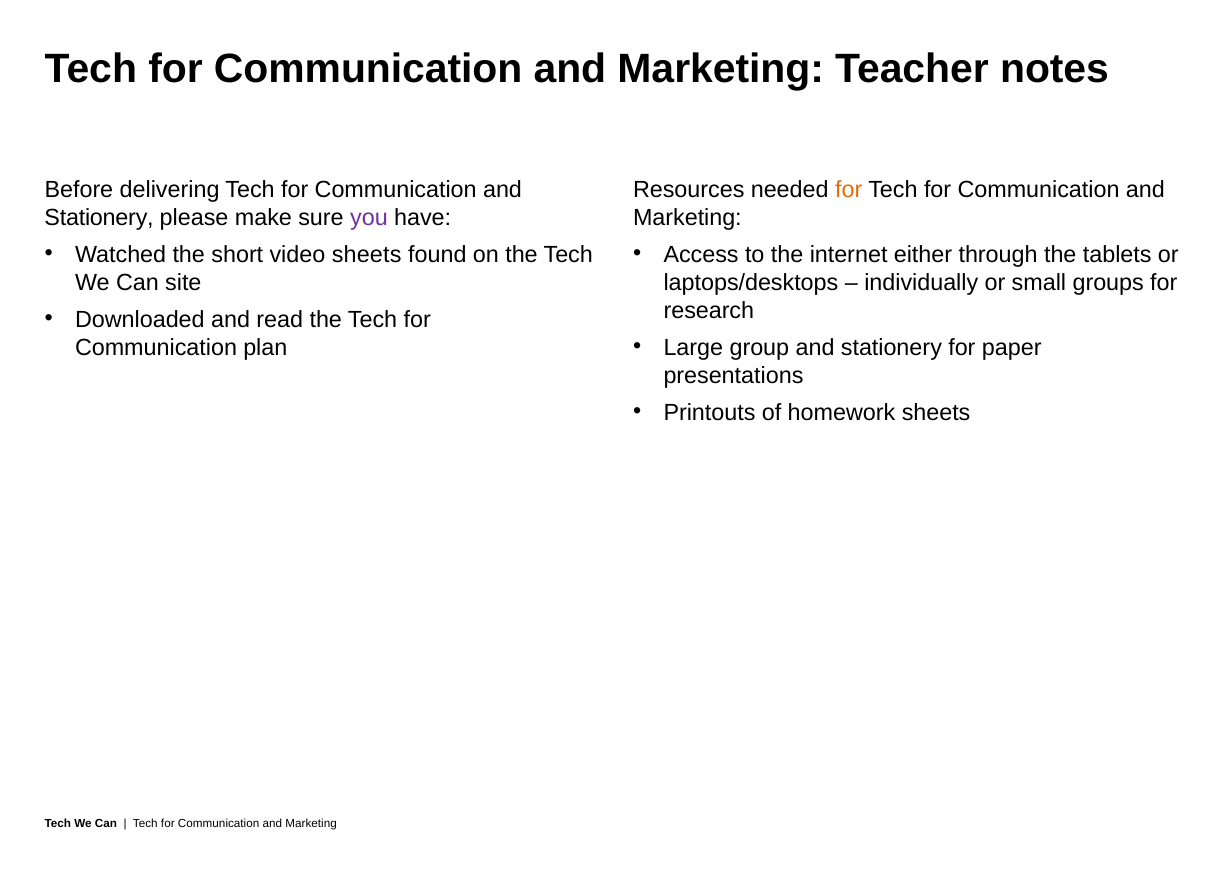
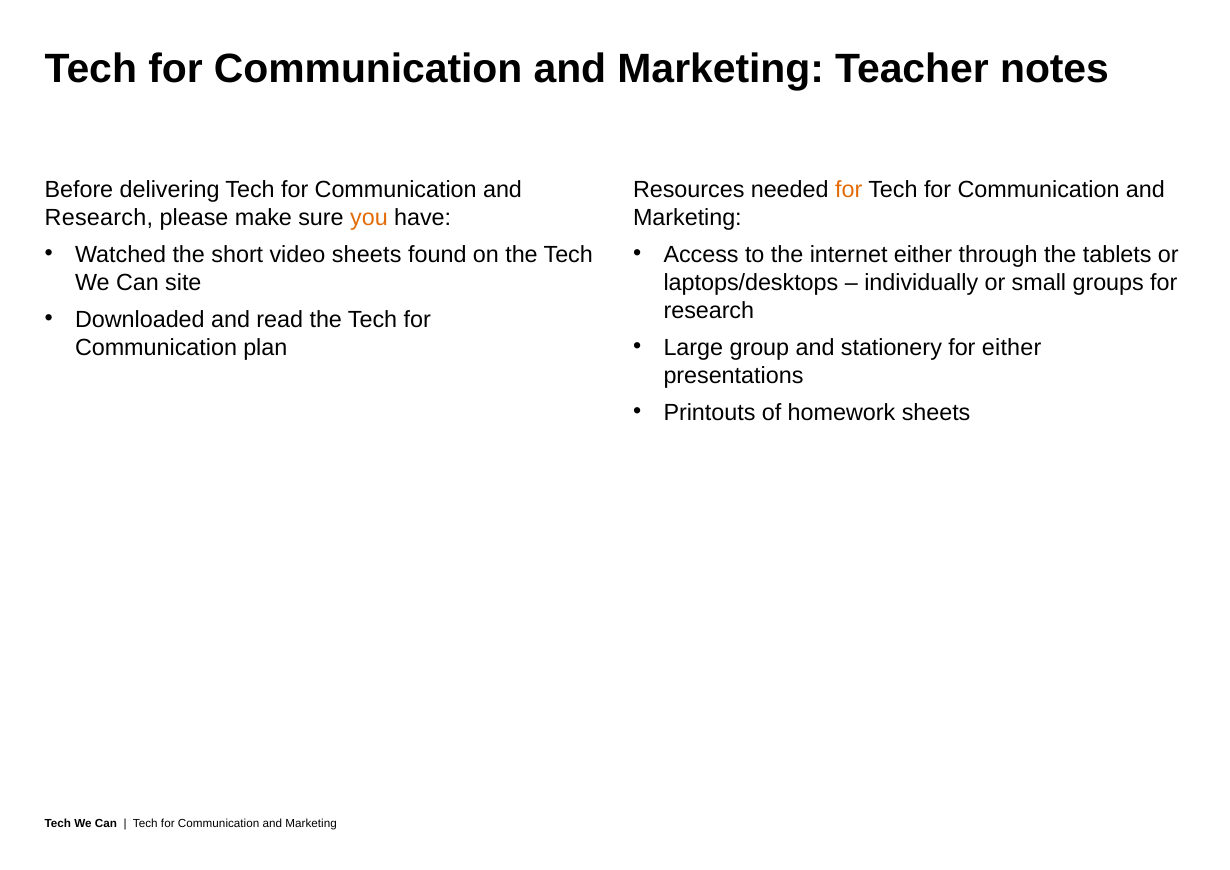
Stationery: Stationery -> Research (99, 218)
you colour: purple -> orange (369, 218)
for paper: paper -> either (1012, 347)
